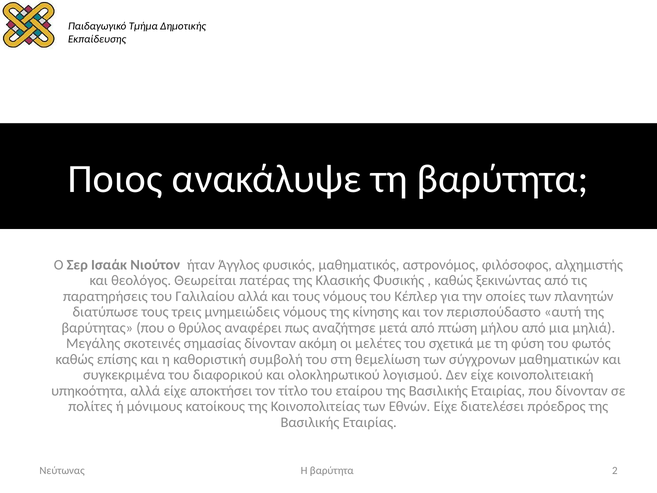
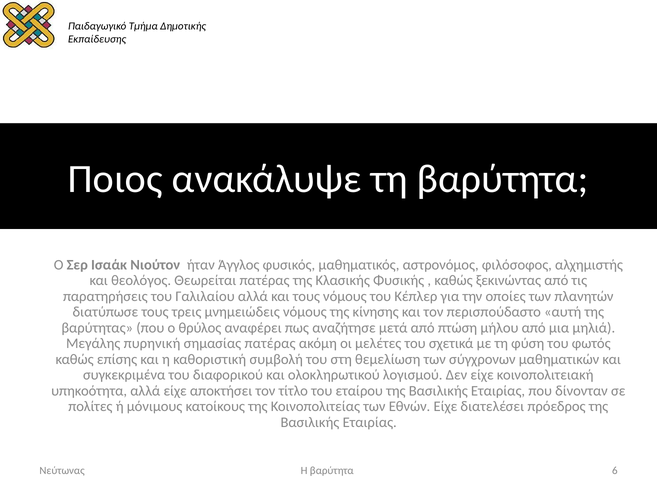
σκοτεινές: σκοτεινές -> πυρηνική (152, 343)
σημασίας δίνονταν: δίνονταν -> πατέρας (270, 343)
2: 2 -> 6 (615, 470)
